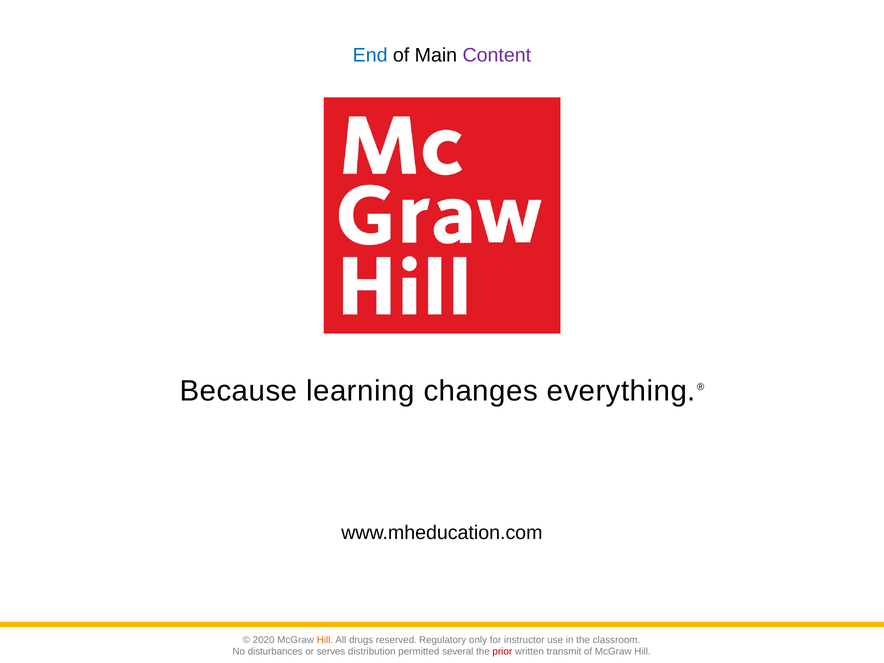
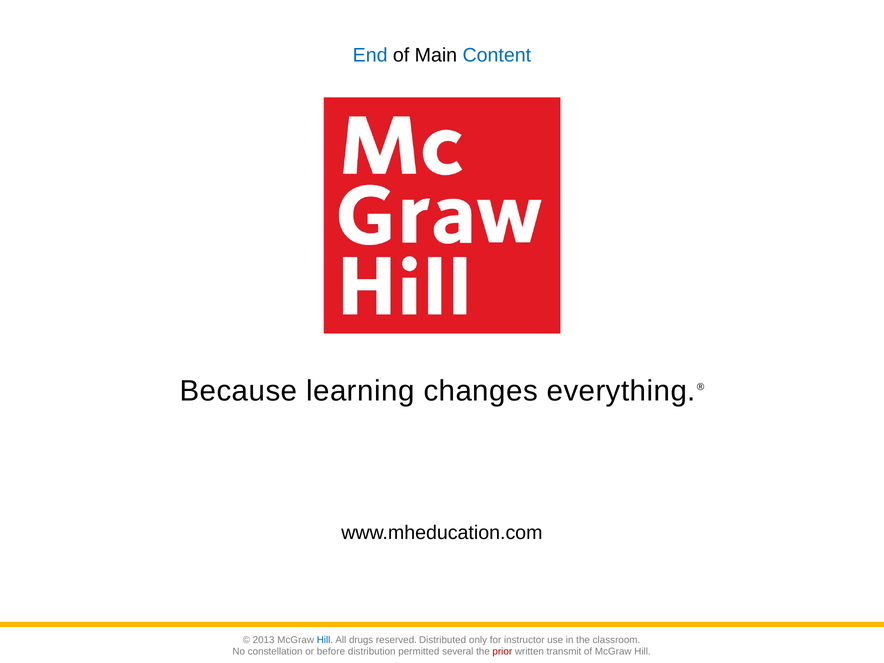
Content colour: purple -> blue (497, 55)
2020: 2020 -> 2013 (264, 640)
Hill colour: orange -> blue (325, 640)
Regulatory: Regulatory -> Distributed (443, 640)
disturbances: disturbances -> constellation (275, 652)
serves: serves -> before (331, 652)
